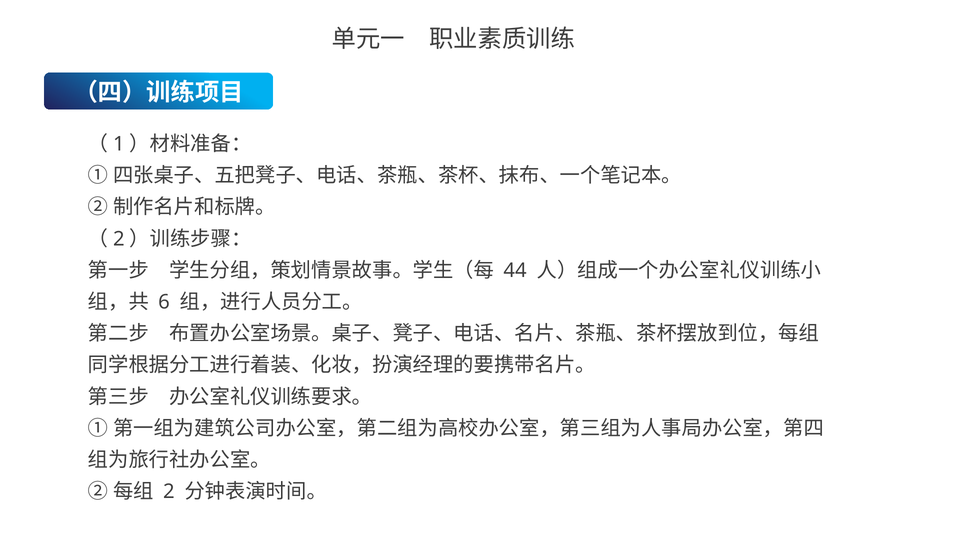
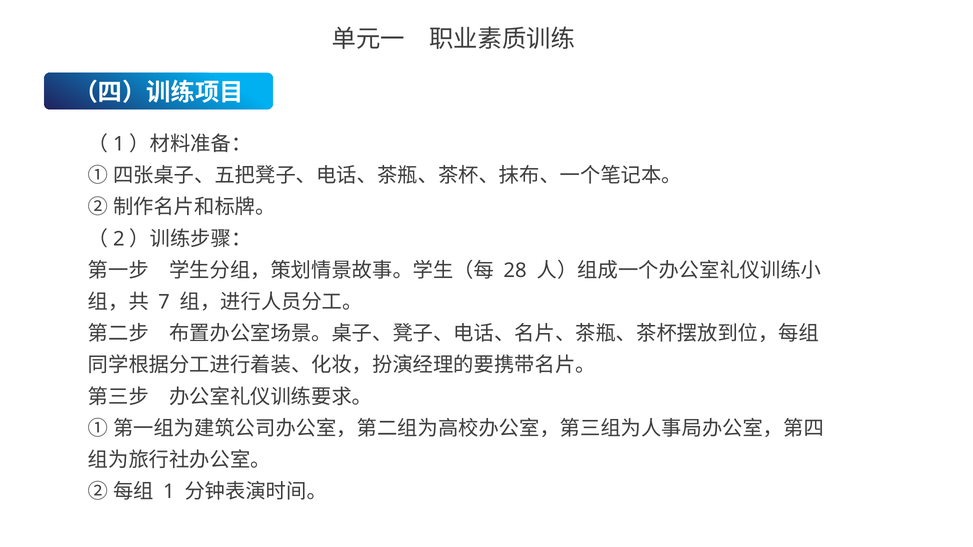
44: 44 -> 28 (515, 271)
6: 6 -> 7 (164, 302)
2: 2 -> 1 (169, 492)
